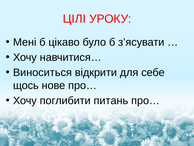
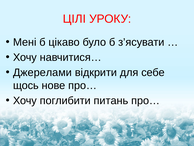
Виноситься: Виноситься -> Джерелами (42, 72)
